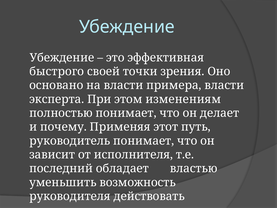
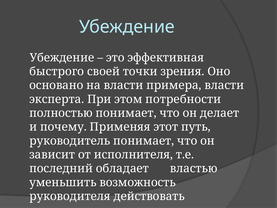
изменениям: изменениям -> потребности (183, 99)
